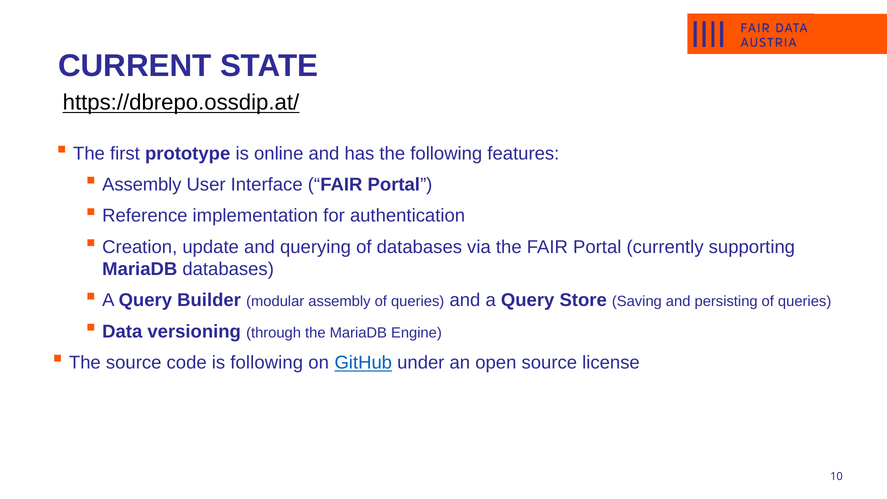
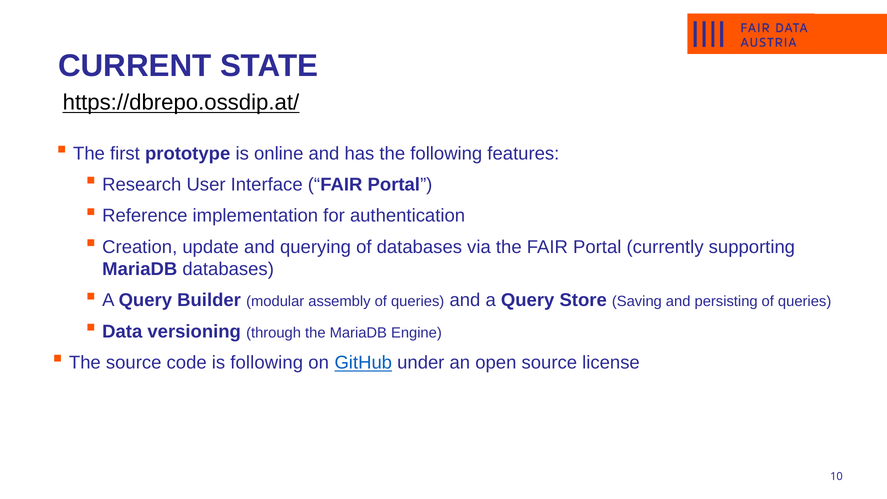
Assembly: Assembly -> Research (142, 185)
